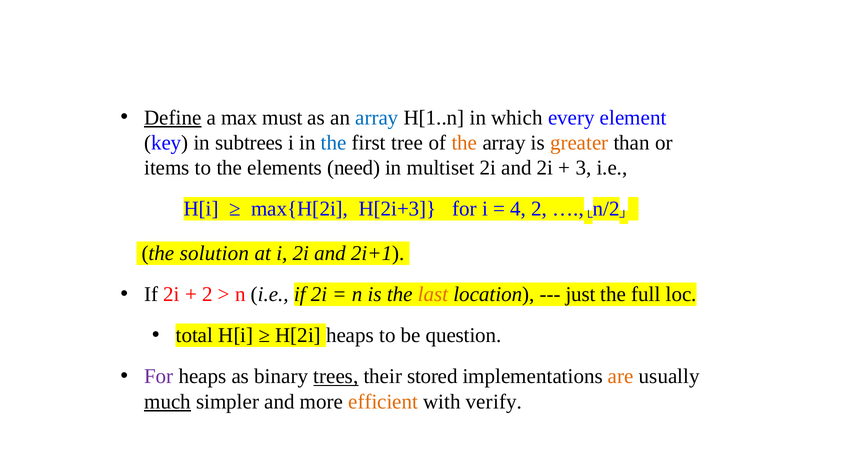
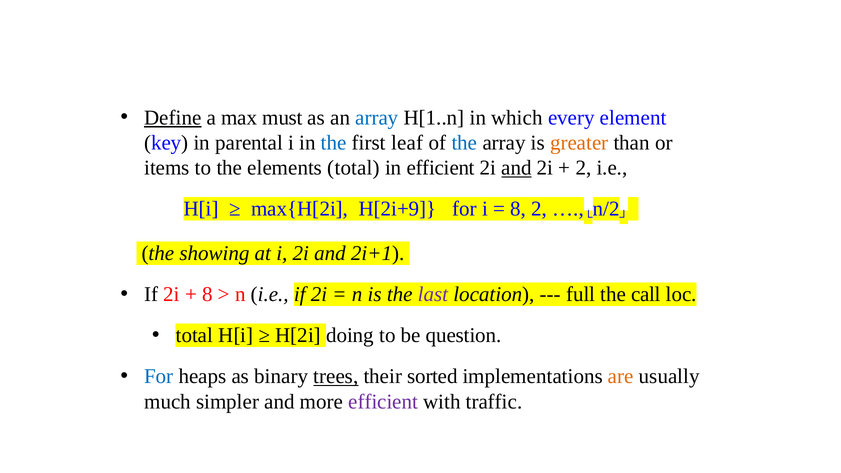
subtrees: subtrees -> parental (249, 143)
tree: tree -> leaf (407, 143)
the colour: orange -> blue (464, 143)
elements need: need -> total (354, 168)
in multiset: multiset -> efficient (441, 168)
and underline: none -> present (516, 168)
3: 3 -> 2 (583, 168)
H[2i+3: H[2i+3 -> H[2i+9 (398, 209)
4: 4 -> 8 (518, 209)
solution: solution -> showing (214, 254)
2: 2 -> 8 (207, 295)
last colour: orange -> purple (433, 295)
just: just -> full (581, 295)
full: full -> call (646, 295)
H[2i heaps: heaps -> doing (350, 336)
For colour: purple -> blue (159, 377)
stored: stored -> sorted (432, 377)
much underline: present -> none (168, 402)
efficient colour: orange -> purple (383, 402)
verify: verify -> traffic (494, 402)
